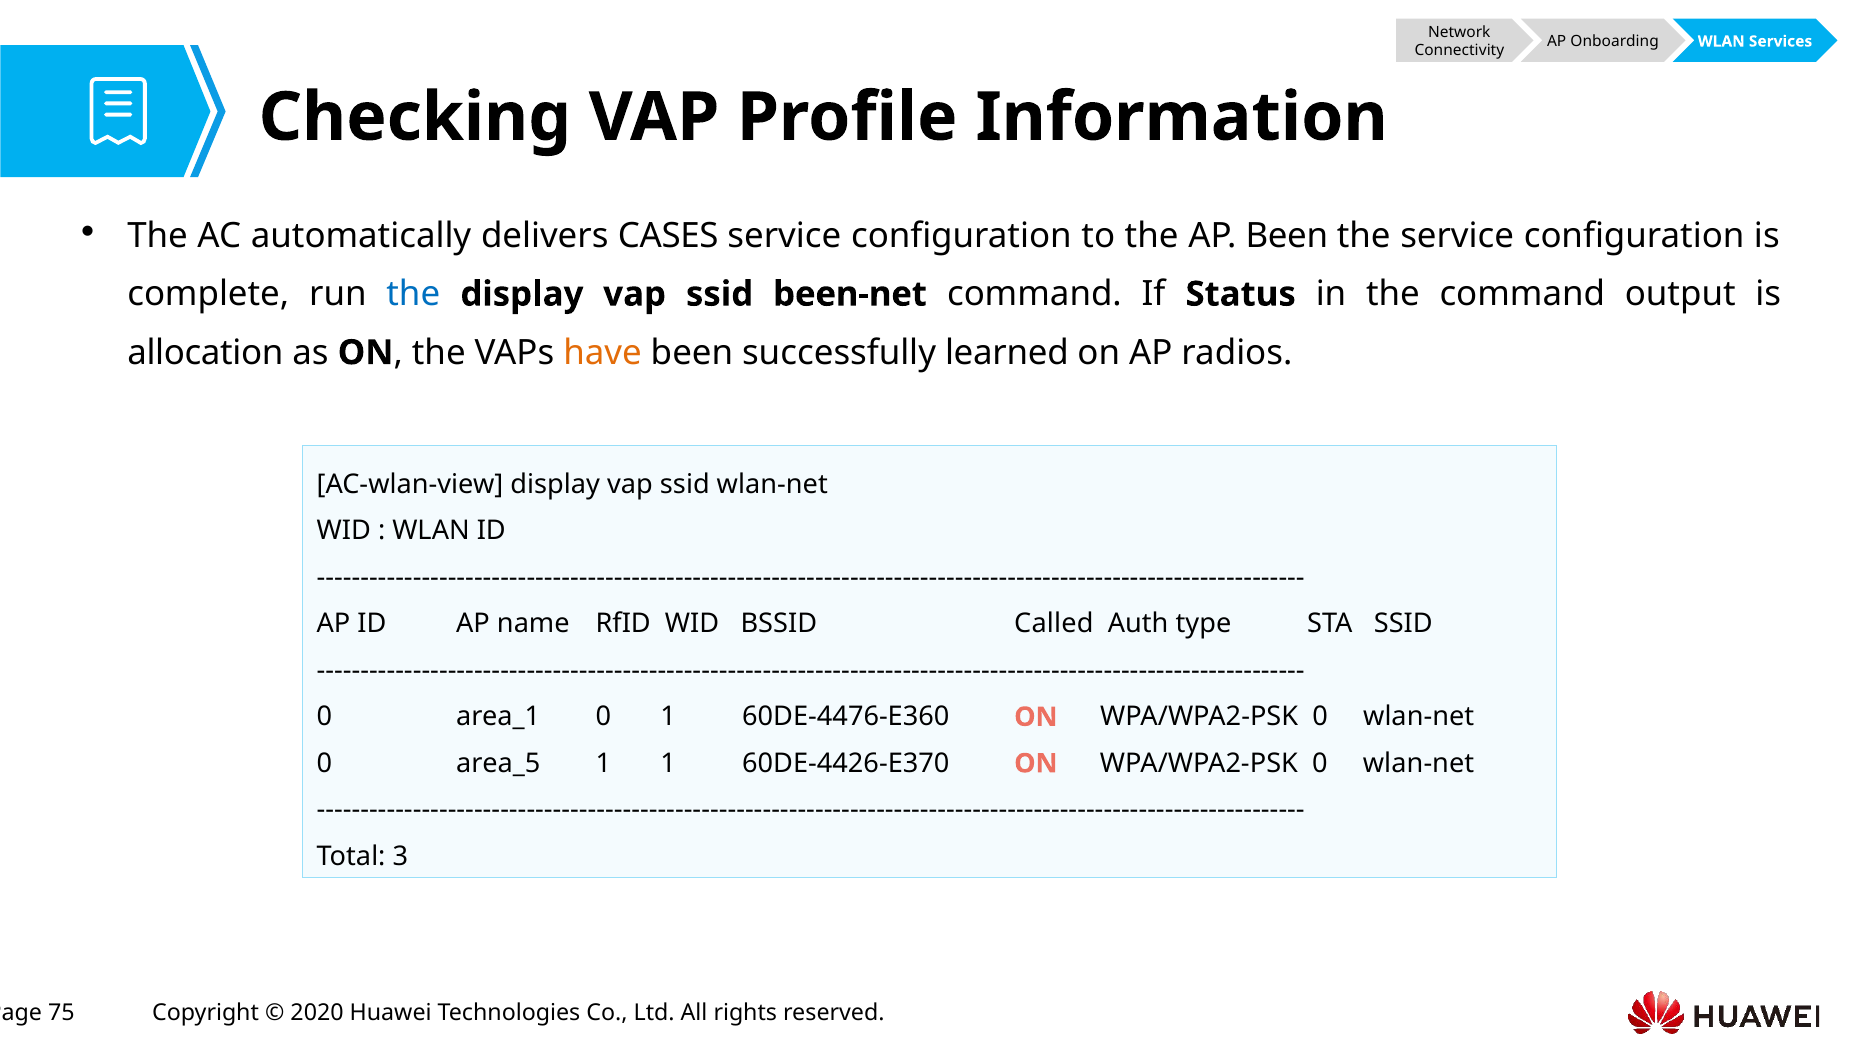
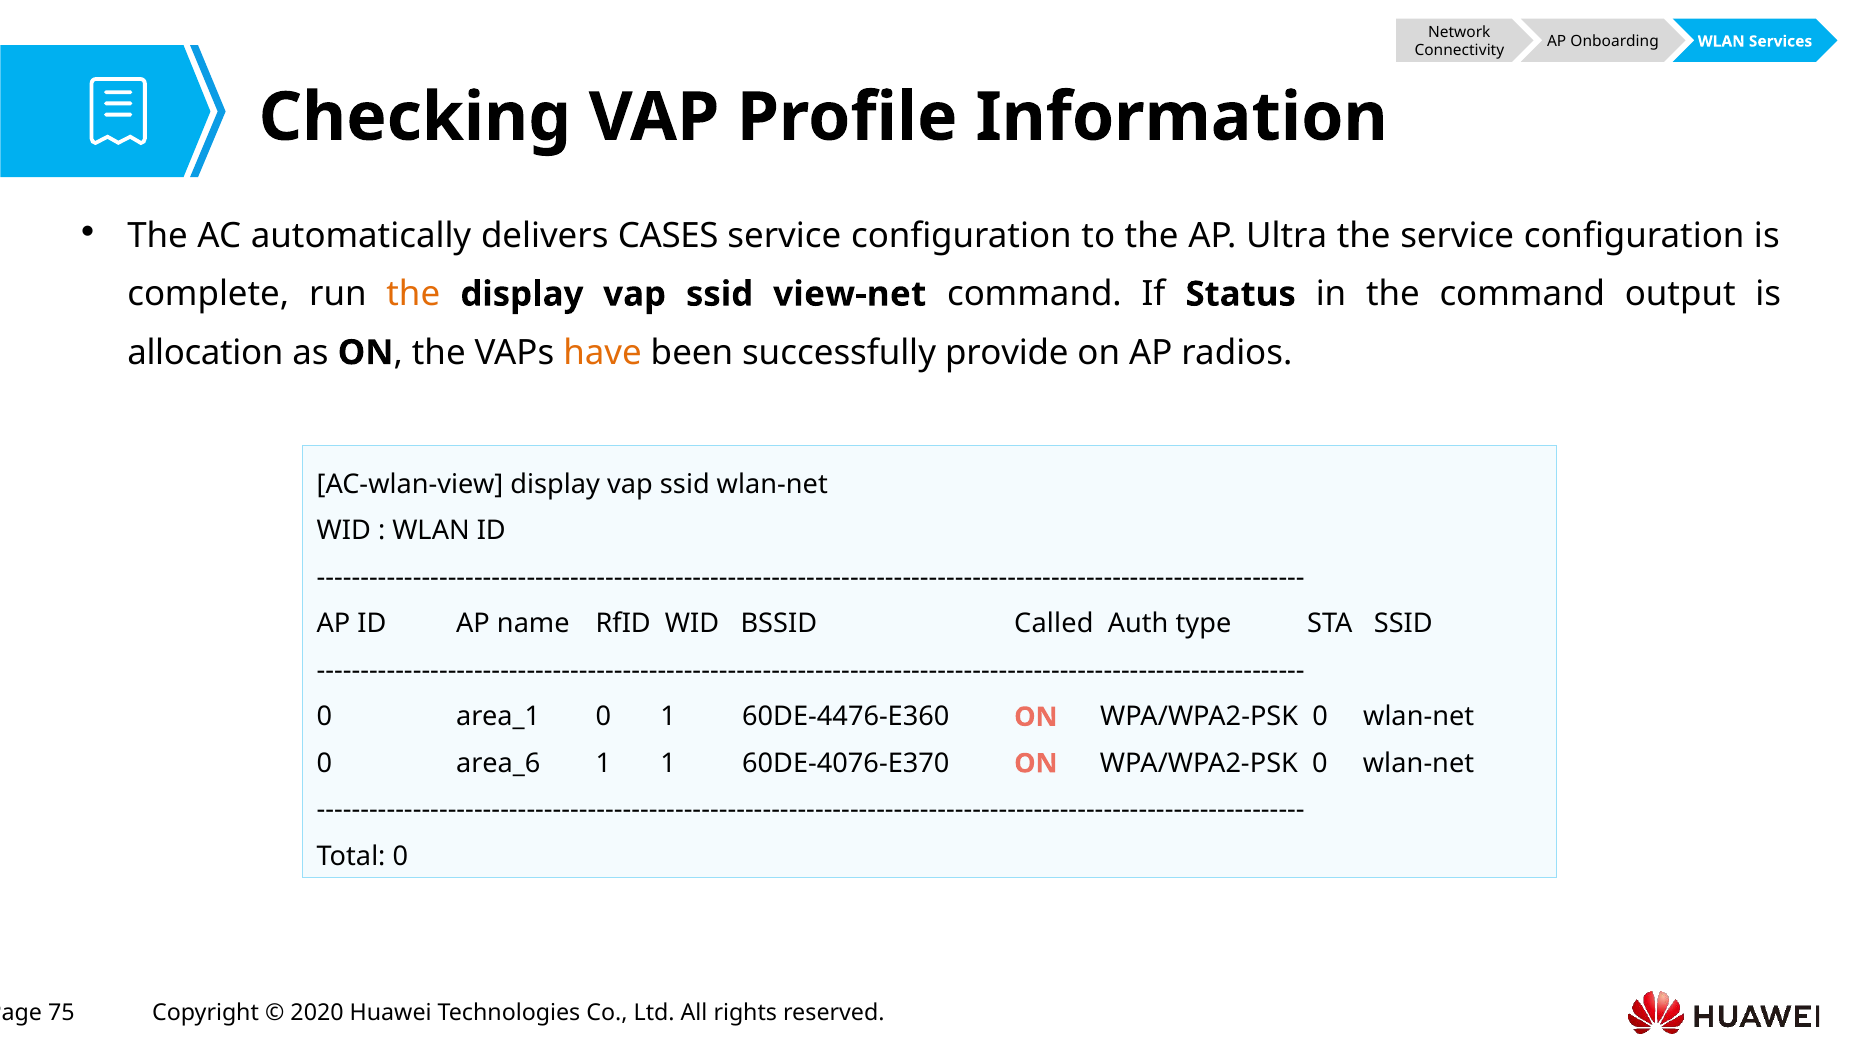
AP Been: Been -> Ultra (1287, 236)
the colour: blue -> orange (413, 294)
been-net: been-net -> view-net (850, 294)
learned: learned -> provide (1007, 353)
area_5: area_5 -> area_6 (498, 764)
60DE-4426-E370: 60DE-4426-E370 -> 60DE-4076-E370 (846, 764)
Total 3: 3 -> 0 (400, 857)
